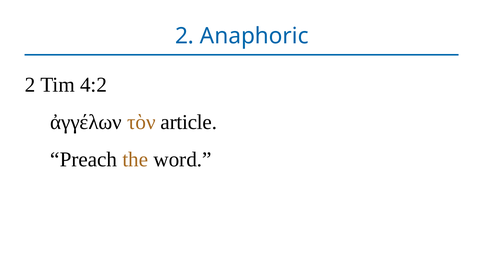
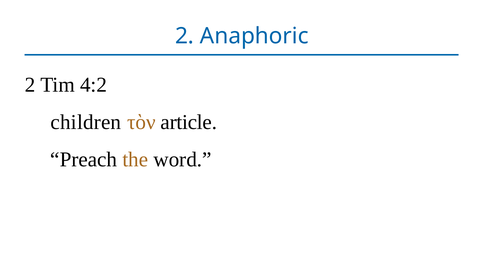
ἀγγέλων: ἀγγέλων -> children (86, 122)
